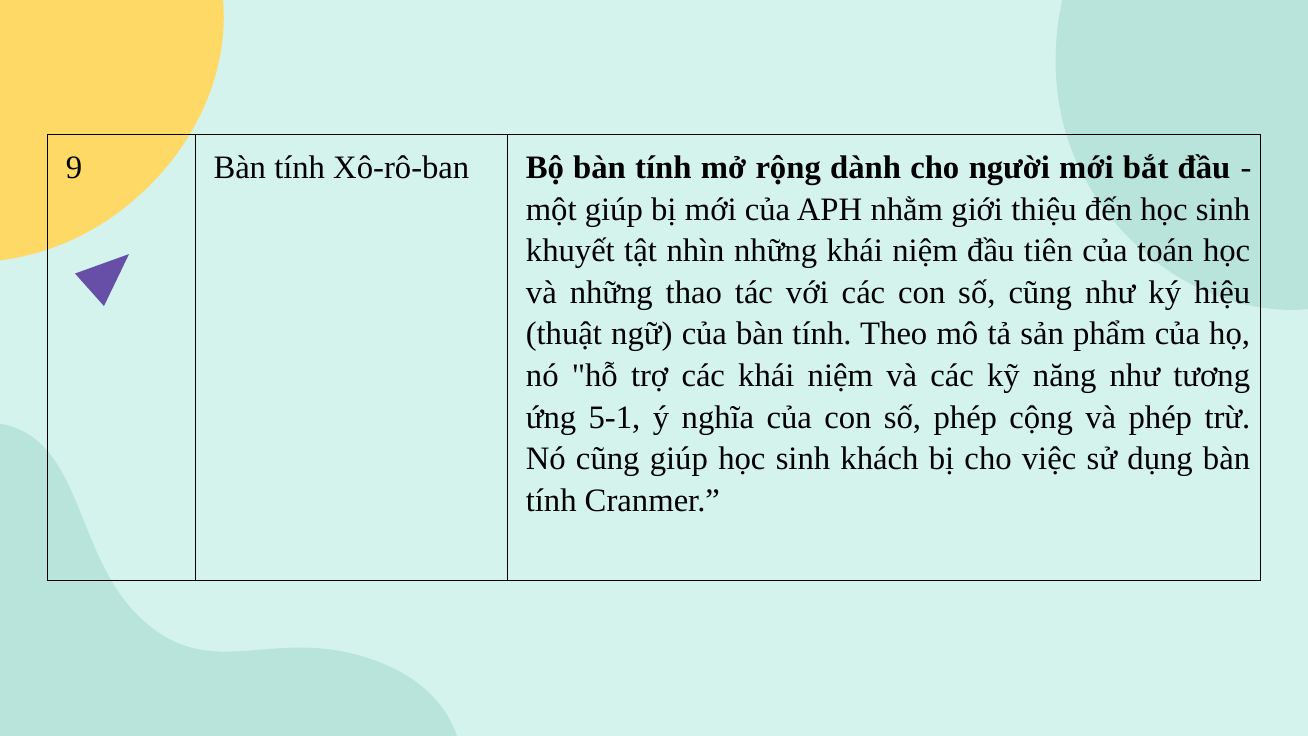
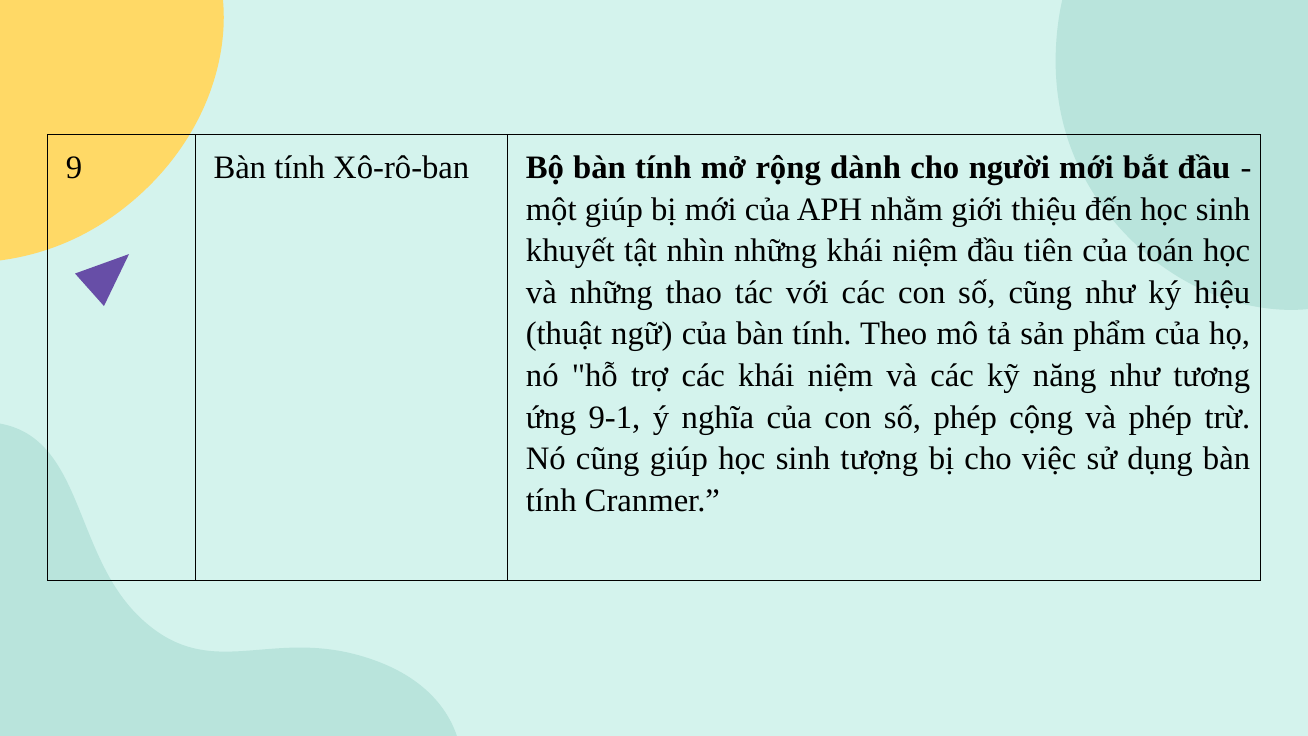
5-1: 5-1 -> 9-1 (615, 417)
khách: khách -> tượng (879, 459)
